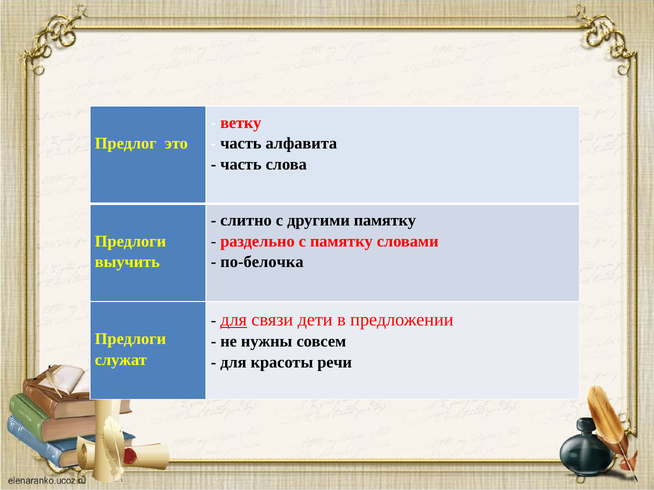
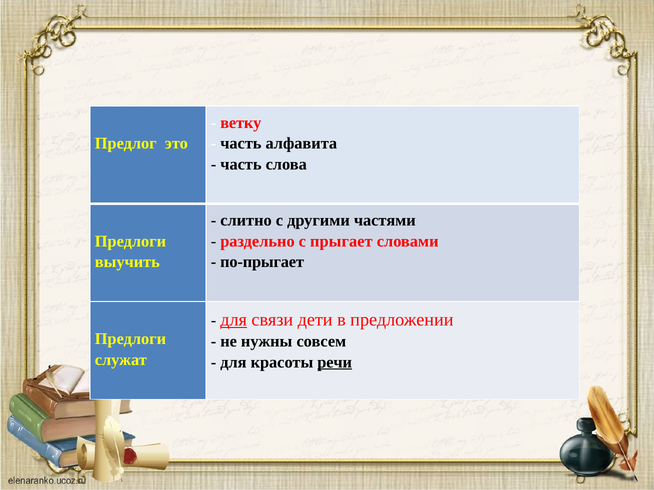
другими памятку: памятку -> частями (385, 221)
с памятку: памятку -> прыгает (341, 242)
по-белочка: по-белочка -> по-прыгает (262, 262)
речи underline: none -> present (335, 363)
